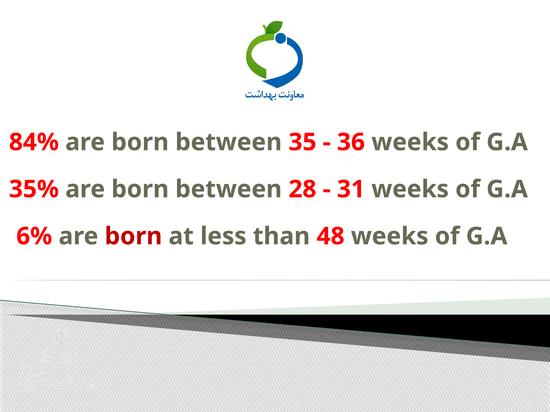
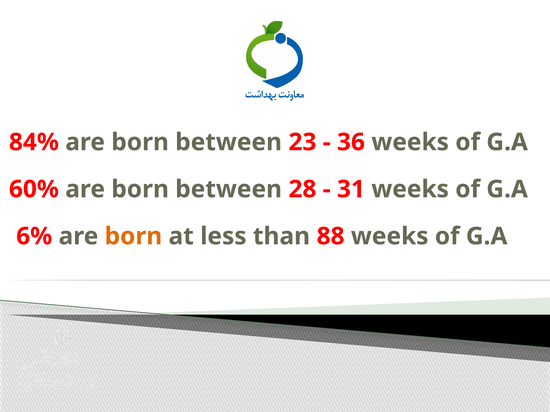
35: 35 -> 23 (302, 142)
35%: 35% -> 60% (34, 189)
born colour: red -> orange (133, 237)
48: 48 -> 88 (331, 237)
